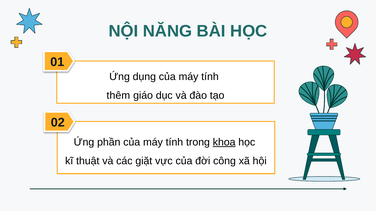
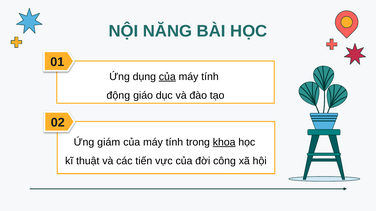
của underline: none -> present (167, 77)
thêm: thêm -> động (118, 96)
phần: phần -> giám (109, 142)
giặt: giặt -> tiến (144, 161)
